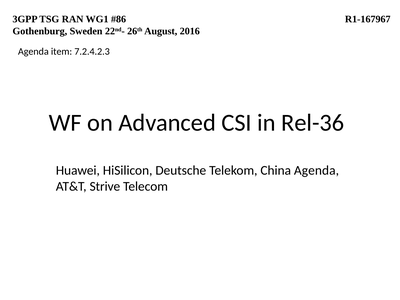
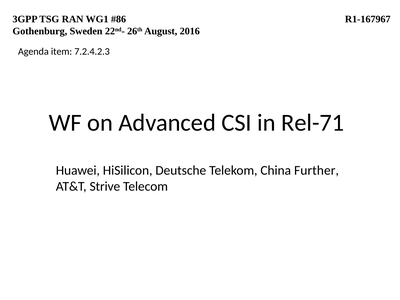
Rel-36: Rel-36 -> Rel-71 (313, 123)
China Agenda: Agenda -> Further (316, 170)
